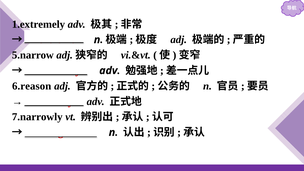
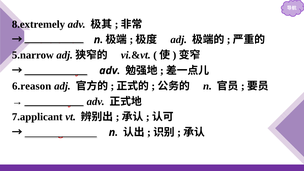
1.extremely: 1.extremely -> 8.extremely (38, 24)
7.narrowly: 7.narrowly -> 7.applicant (37, 117)
